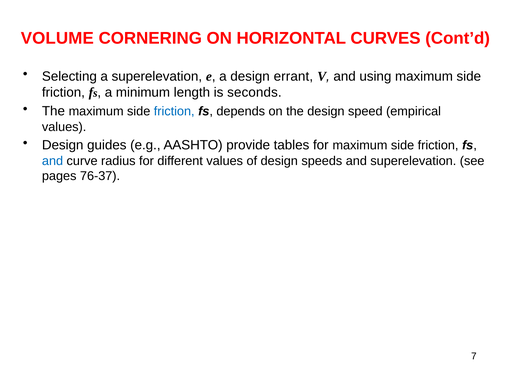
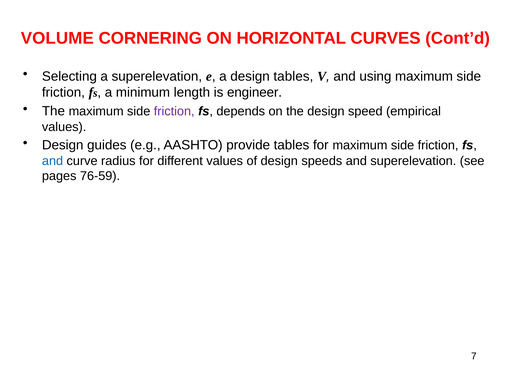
design errant: errant -> tables (293, 76)
seconds: seconds -> engineer (255, 92)
friction colour: blue -> purple (174, 111)
76-37: 76-37 -> 76-59 (100, 176)
